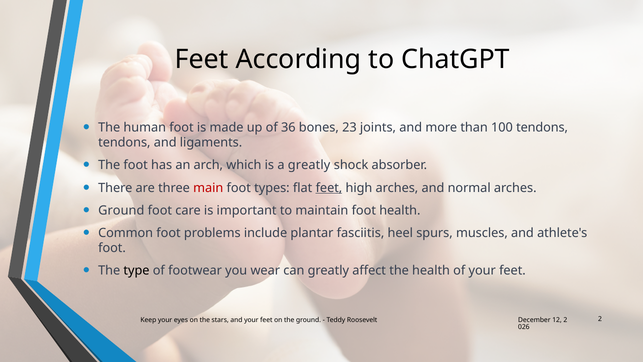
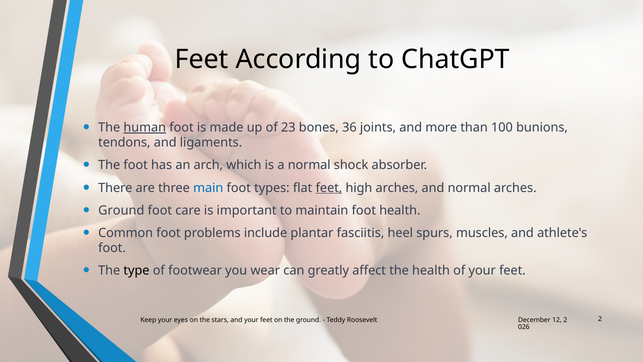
human underline: none -> present (145, 127)
36: 36 -> 23 (288, 127)
23: 23 -> 36 (349, 127)
100 tendons: tendons -> bunions (542, 127)
a greatly: greatly -> normal (309, 165)
main colour: red -> blue (208, 188)
